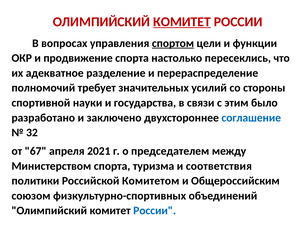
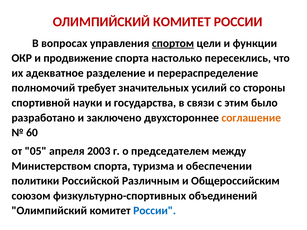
КОМИТЕТ underline: present -> none (182, 22)
соглашение colour: blue -> orange (251, 118)
32: 32 -> 60 (32, 133)
67: 67 -> 05 (36, 151)
2021: 2021 -> 2003 (99, 151)
соответствия: соответствия -> обеспечении (219, 166)
Комитетом: Комитетом -> Различным (151, 181)
